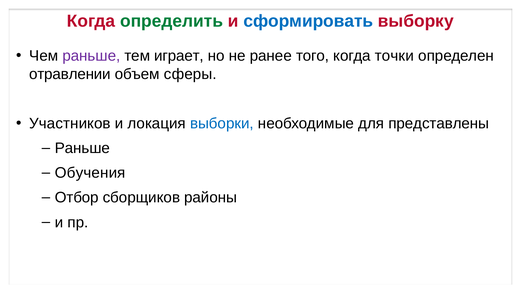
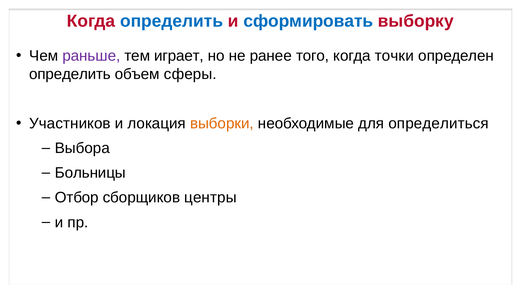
определить colour: green -> blue (172, 21)
отравлении: отравлении -> определить (70, 74)
выборки colour: blue -> orange (222, 124)
представлены: представлены -> определиться (439, 124)
Раньше: Раньше -> Выбора (82, 148)
Обучения: Обучения -> Больницы (90, 173)
районы: районы -> центры (211, 198)
